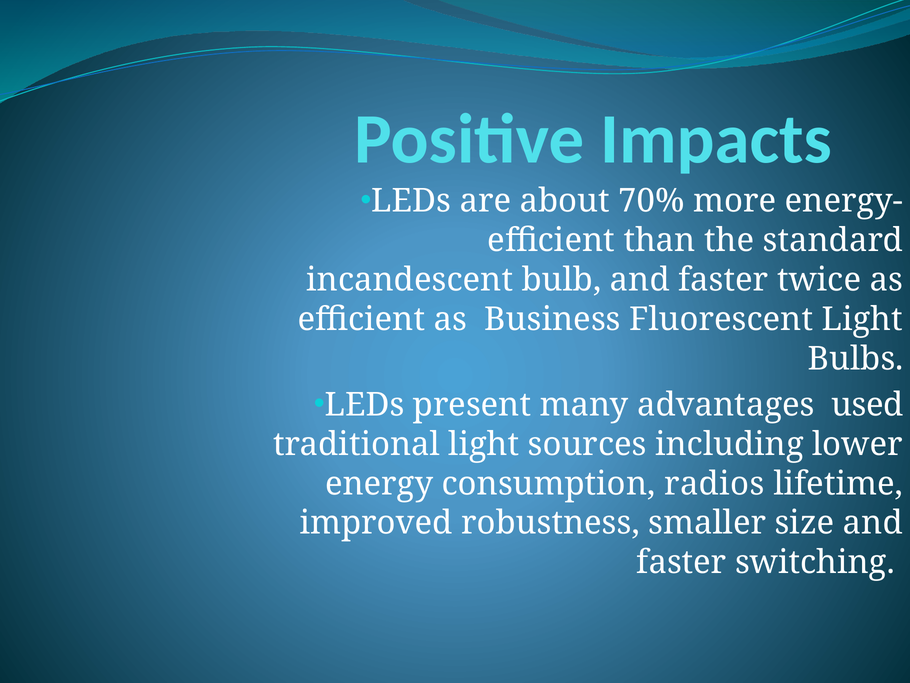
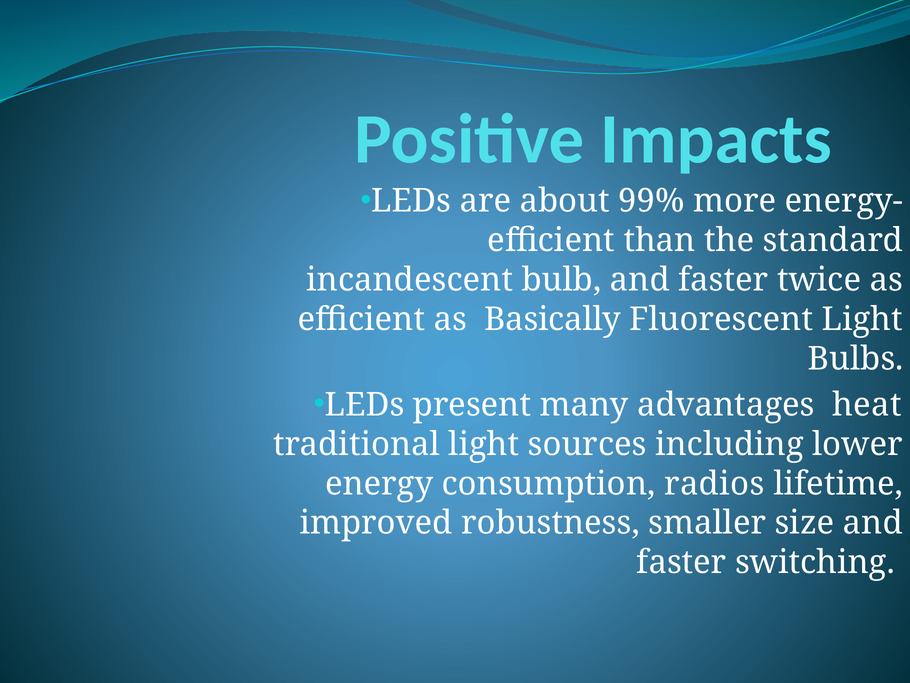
70%: 70% -> 99% (651, 201)
Business: Business -> Basically (553, 319)
used: used -> heat (867, 404)
